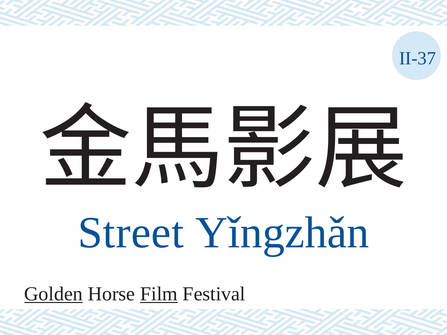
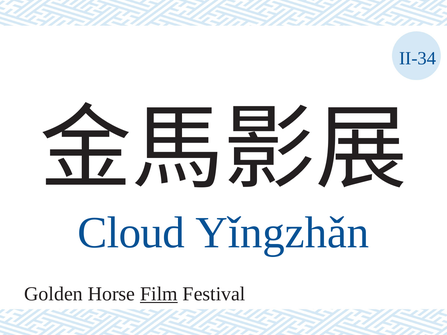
II-37: II-37 -> II-34 (418, 59)
Street: Street -> Cloud (131, 233)
Golden underline: present -> none (54, 294)
